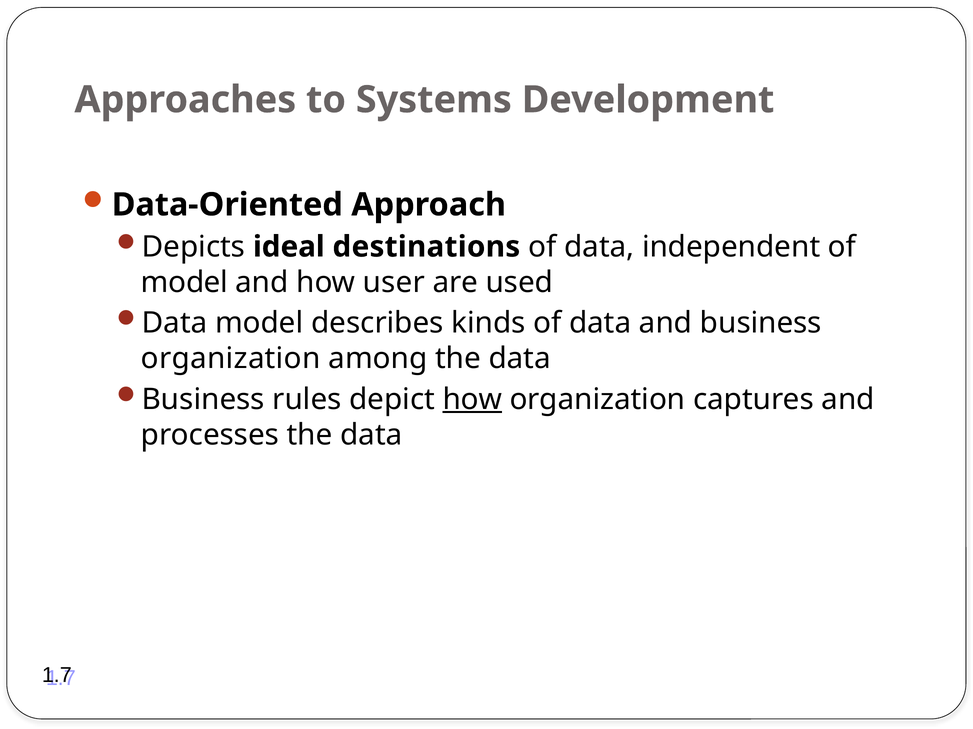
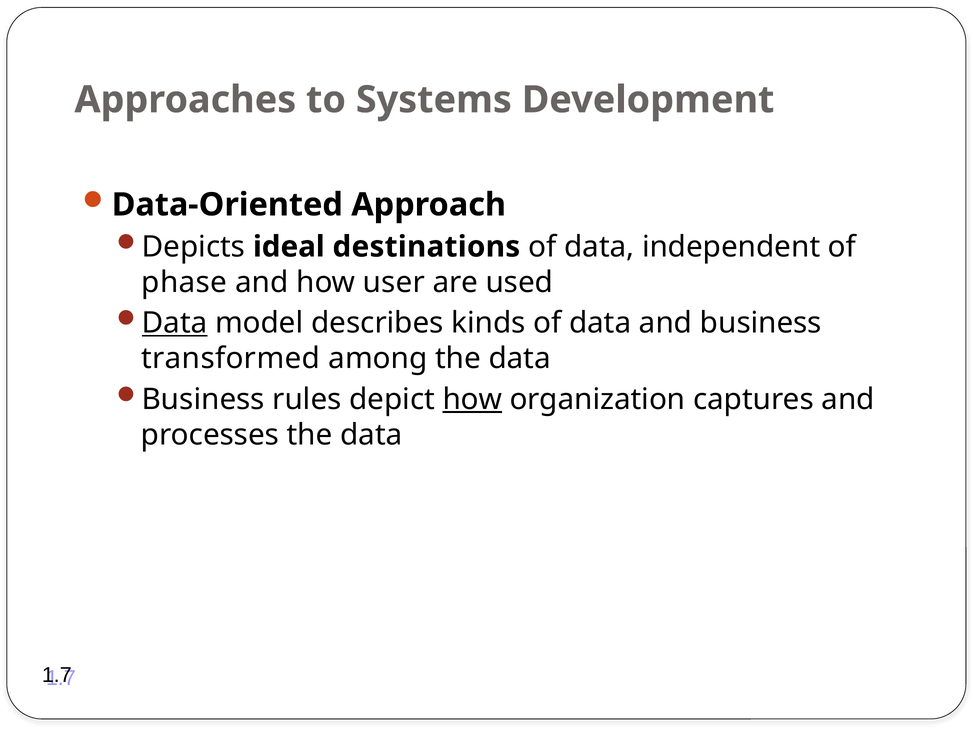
model: model -> phase (184, 283)
Data underline: none -> present (175, 323)
organization: organization -> transformed (231, 359)
